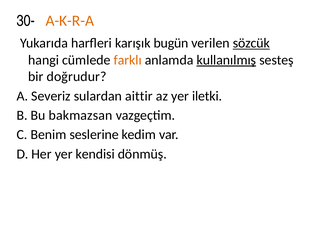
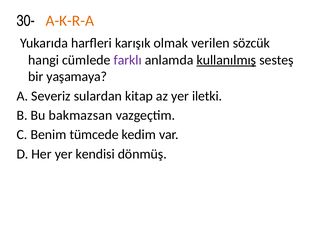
bugün: bugün -> olmak (171, 43)
sözcük underline: present -> none (251, 43)
farklı colour: orange -> purple (128, 60)
doğrudur: doğrudur -> yaşamaya (77, 77)
aittir: aittir -> kitap (139, 96)
seslerine: seslerine -> tümcede (94, 135)
